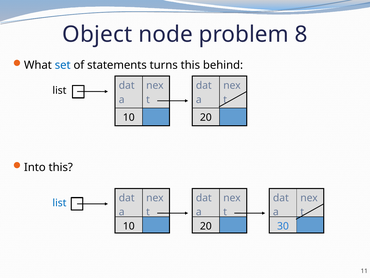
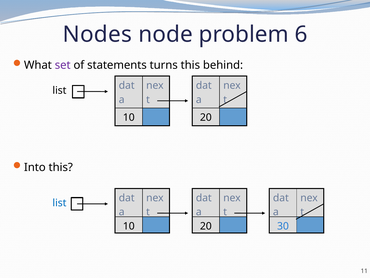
Object: Object -> Nodes (97, 34)
8: 8 -> 6 (301, 34)
set colour: blue -> purple (63, 65)
